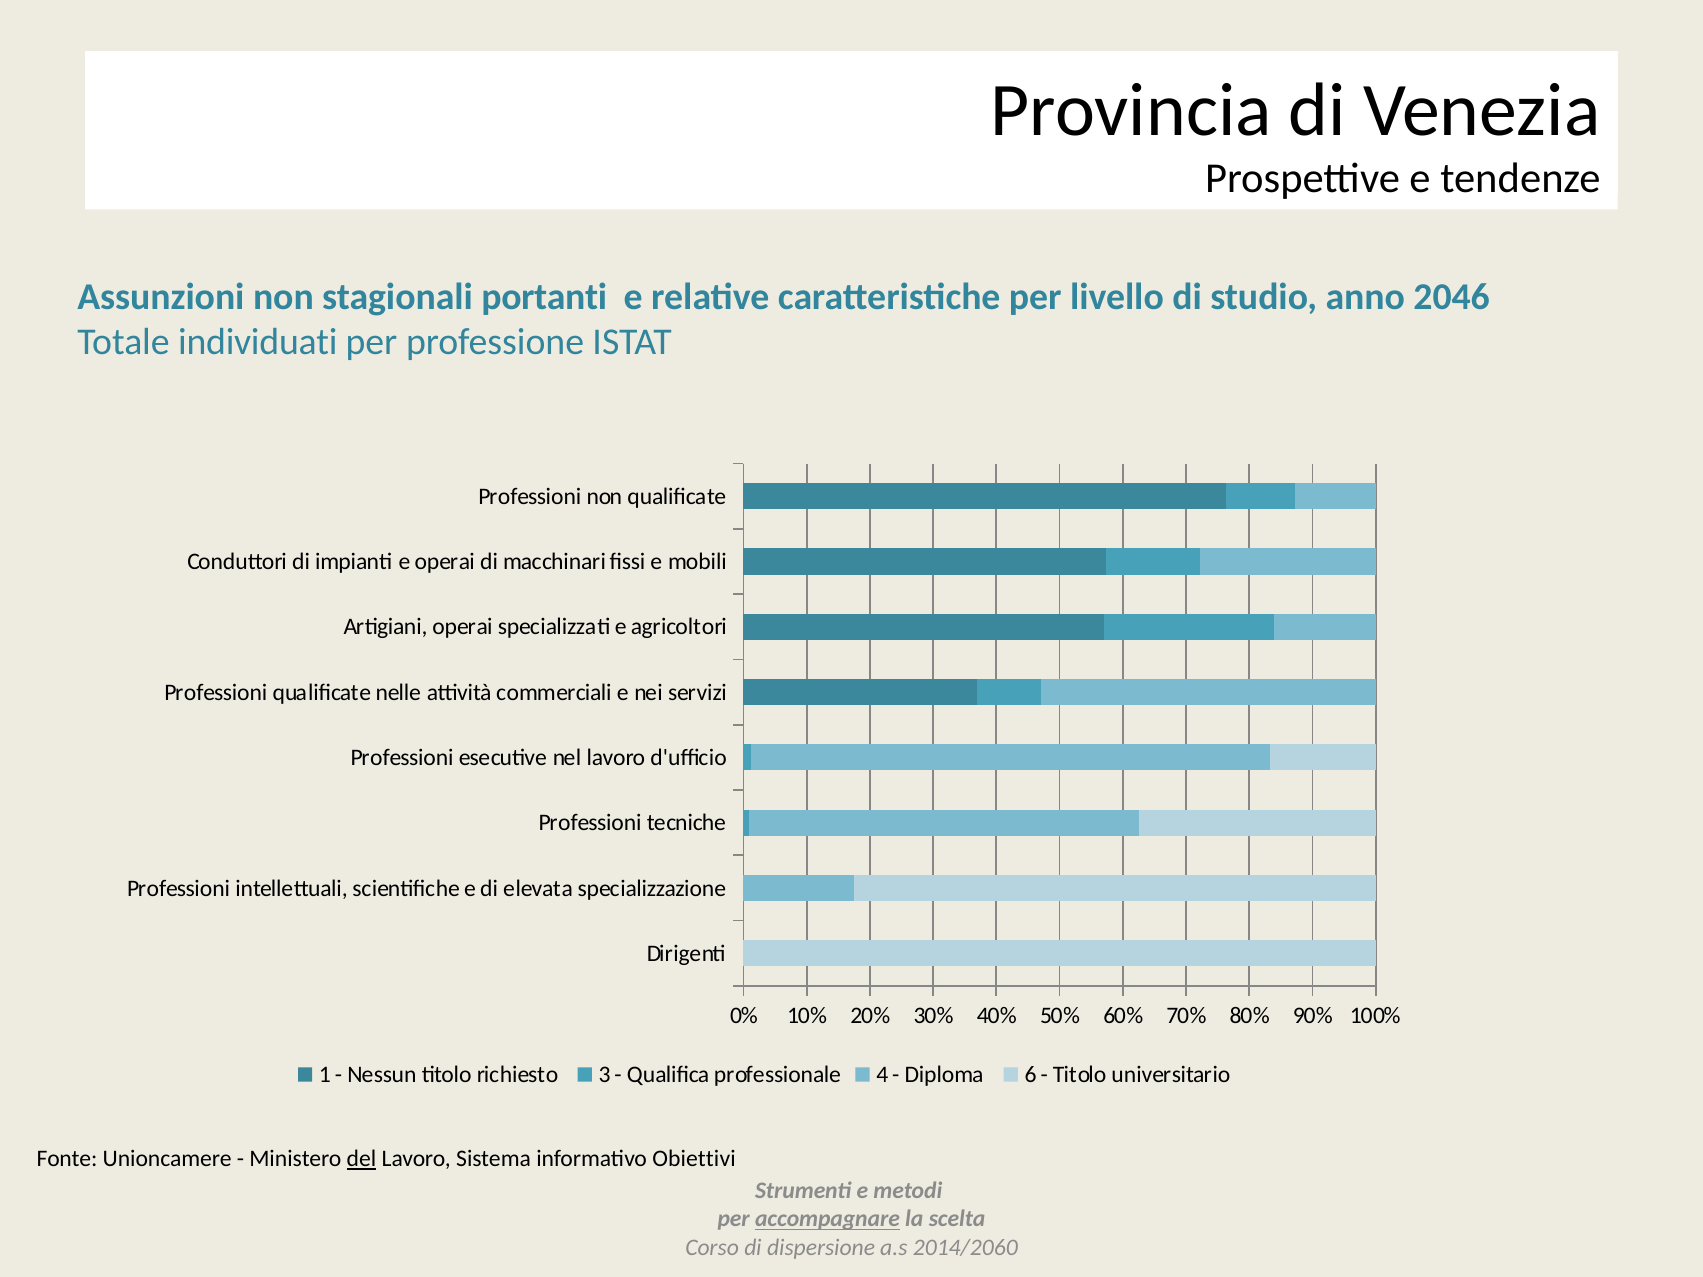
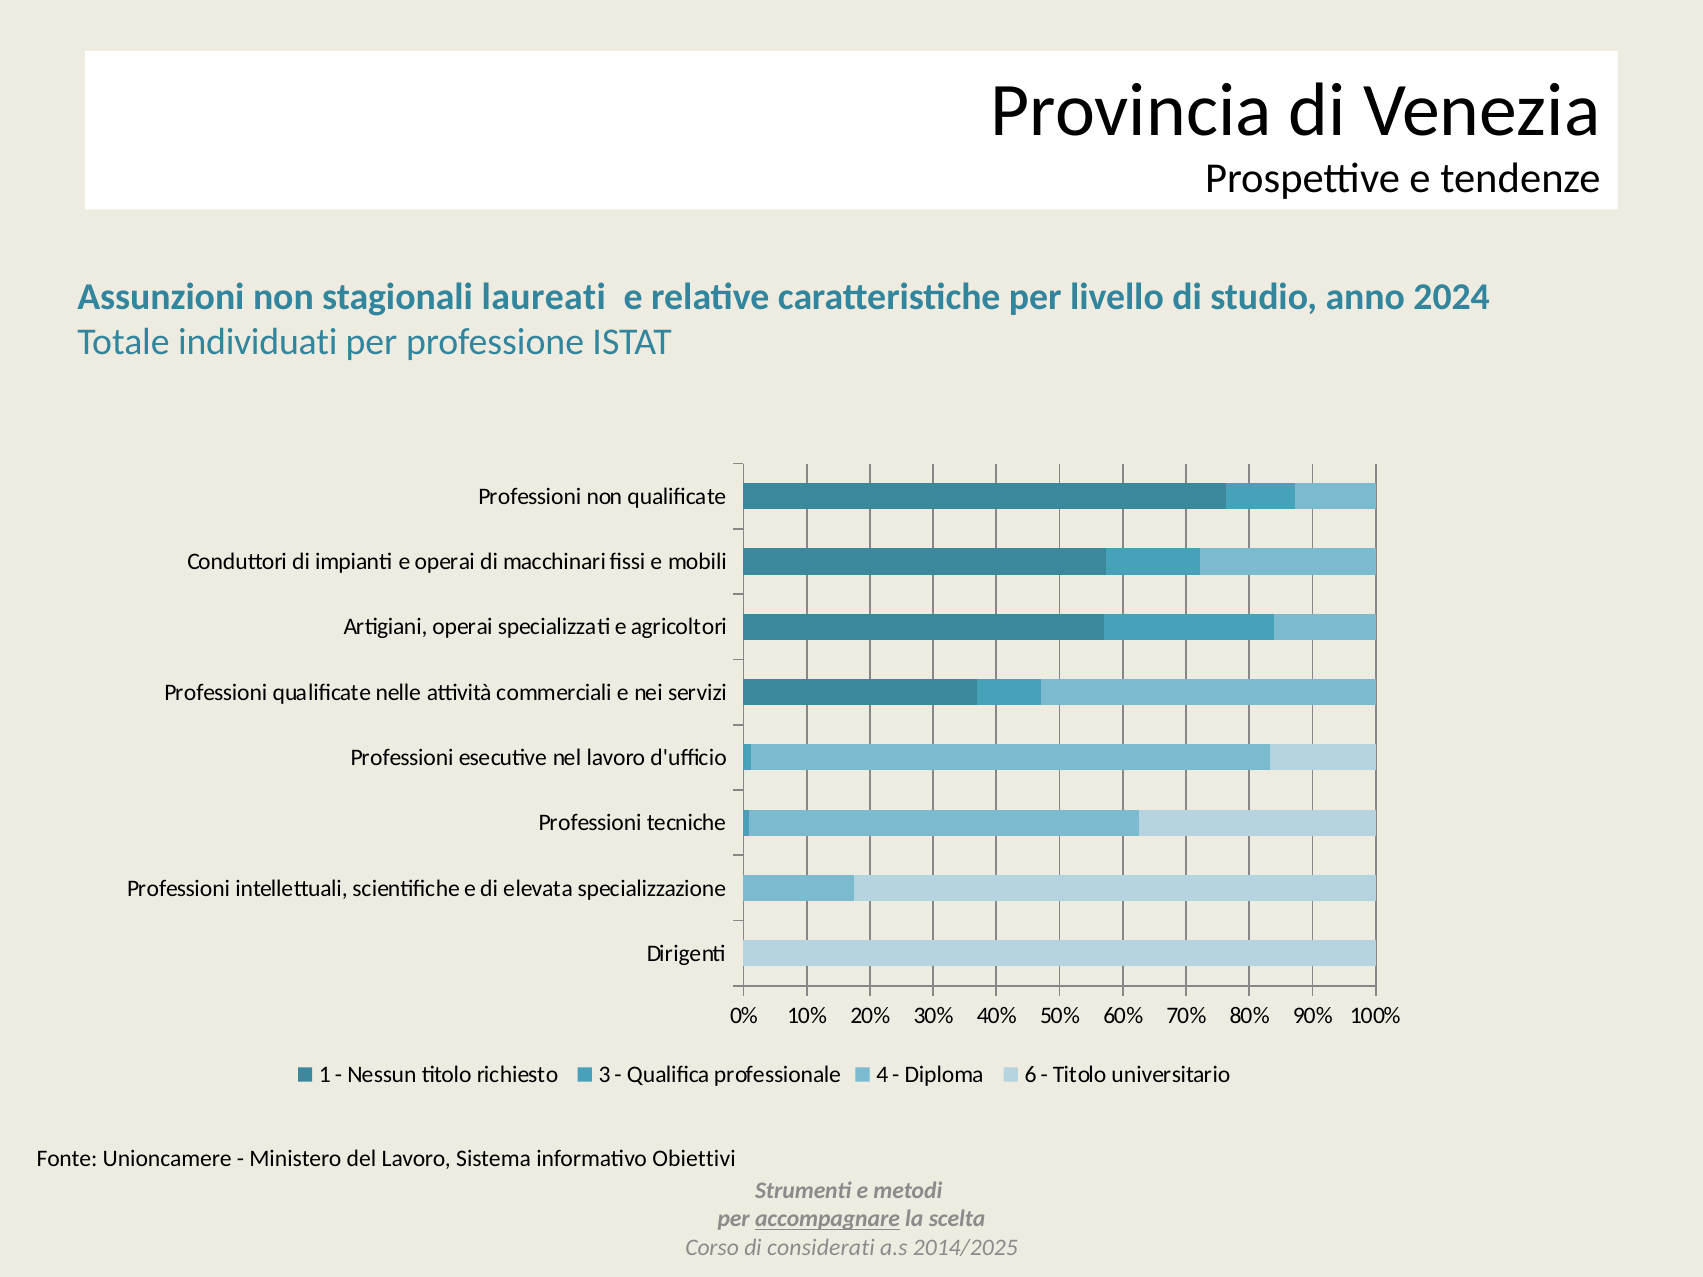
portanti: portanti -> laureati (544, 297)
2046: 2046 -> 2024 (1452, 297)
del underline: present -> none (361, 1159)
dispersione: dispersione -> considerati (821, 1248)
2014/2060: 2014/2060 -> 2014/2025 (965, 1248)
